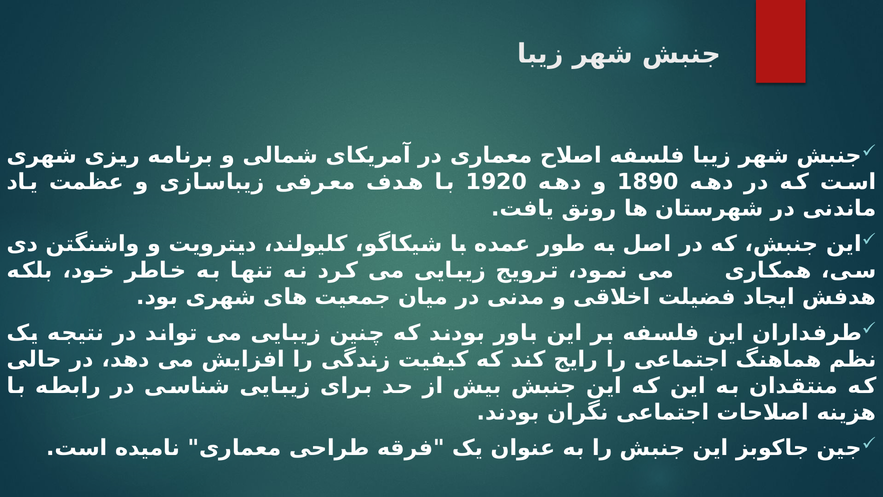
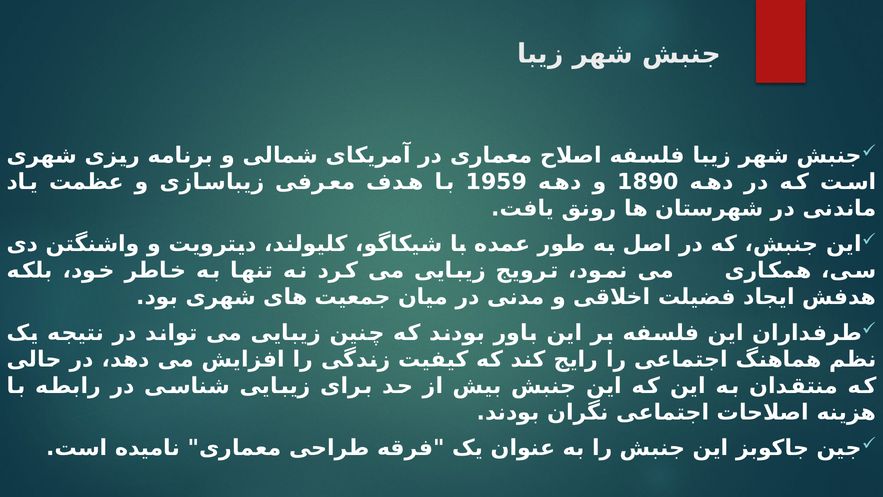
1920: 1920 -> 1959 (496, 182)
